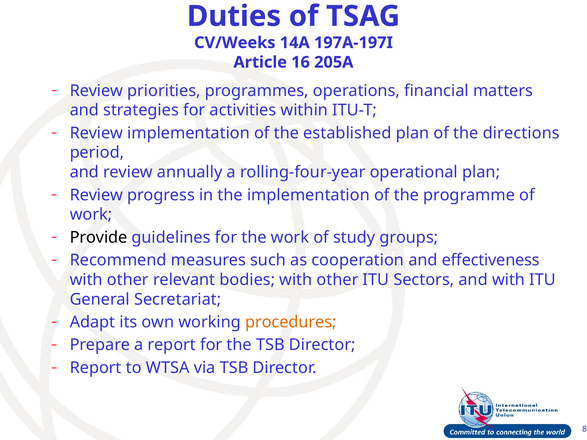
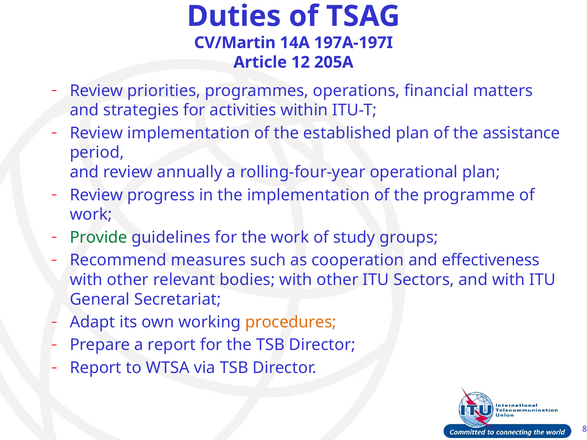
CV/Weeks: CV/Weeks -> CV/Martin (235, 43)
16: 16 -> 12 (301, 62)
directions: directions -> assistance (521, 133)
Provide colour: black -> green (98, 237)
